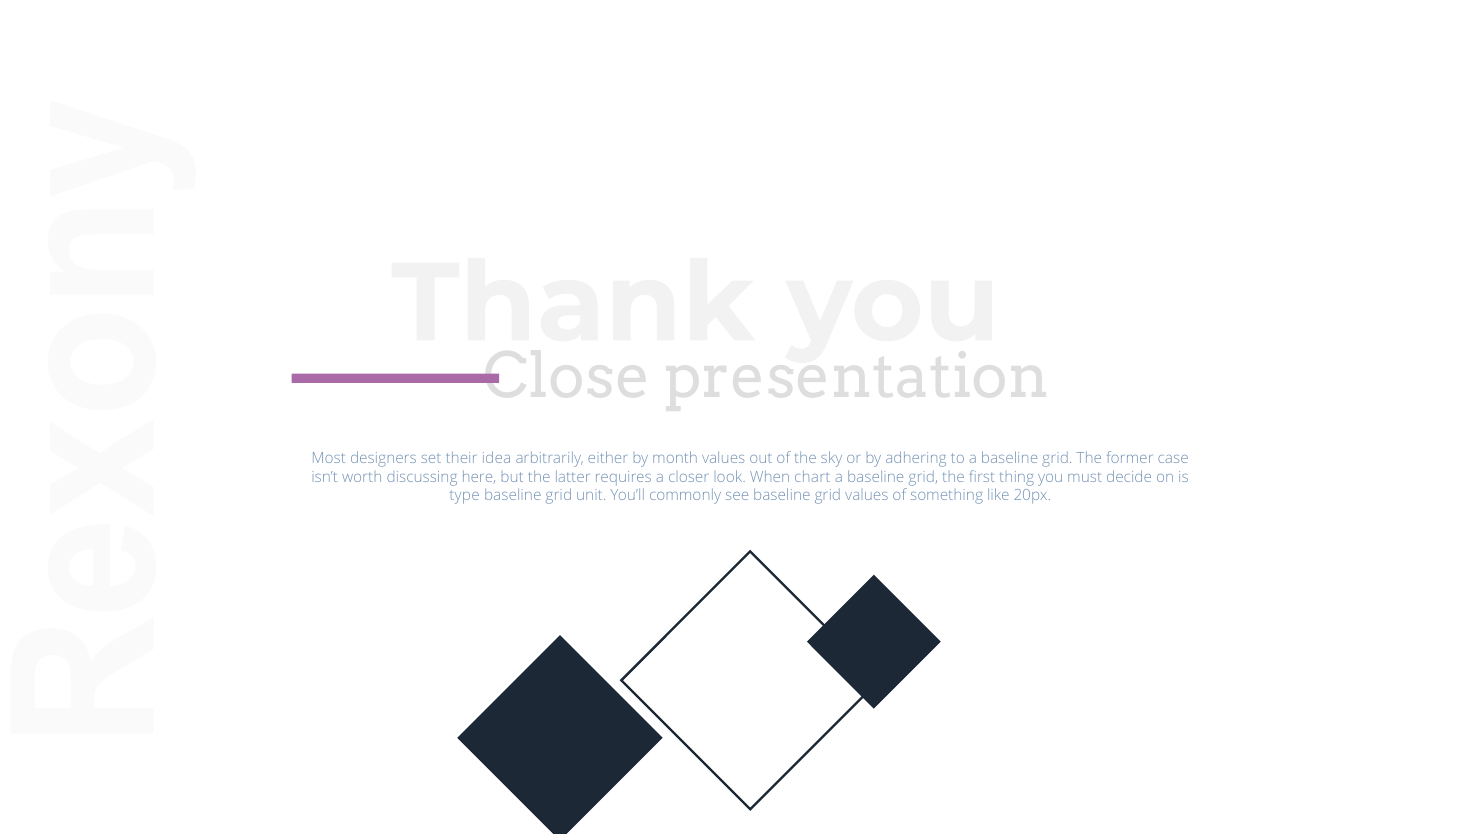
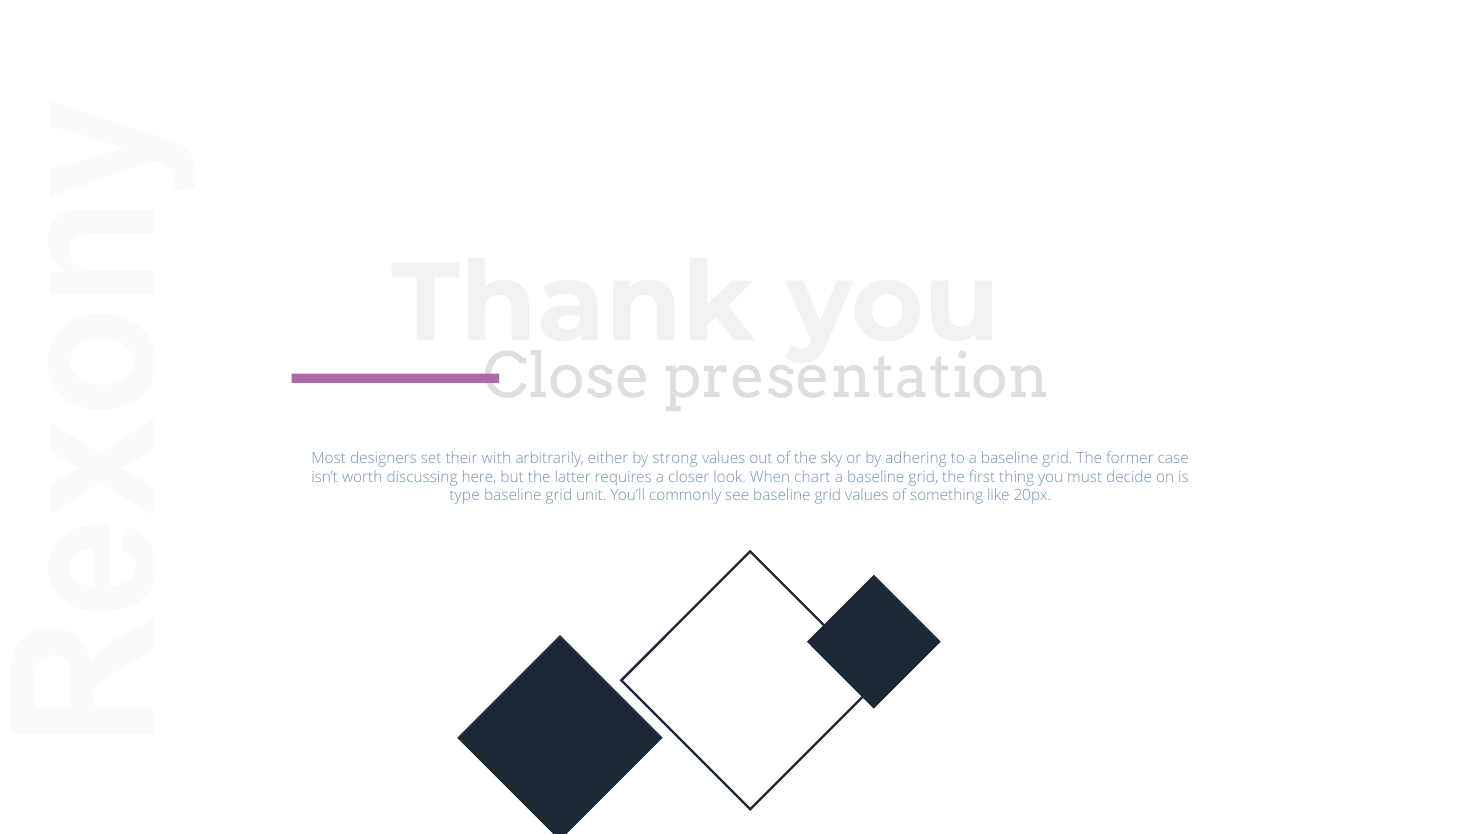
idea: idea -> with (496, 458)
month: month -> strong (675, 458)
